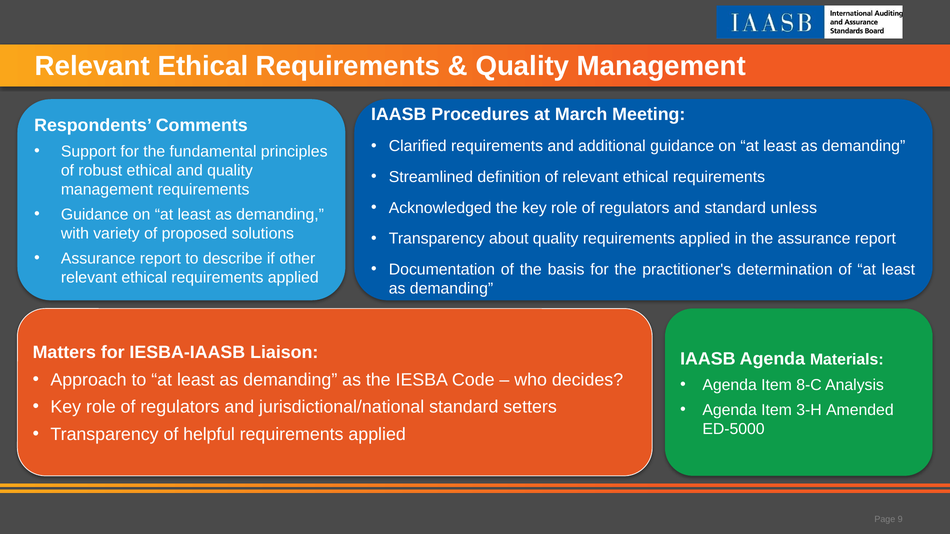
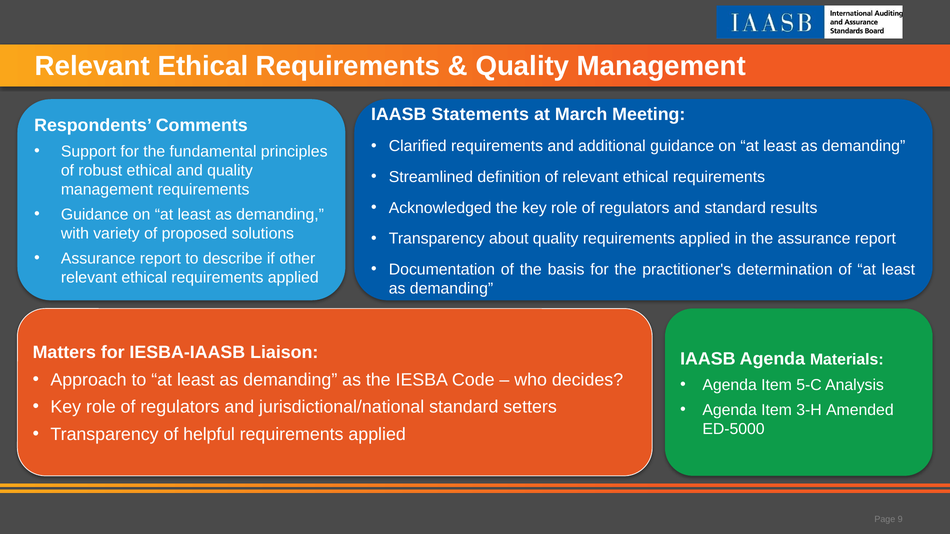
Procedures: Procedures -> Statements (480, 114)
unless: unless -> results (794, 208)
8-C: 8-C -> 5-C (809, 385)
